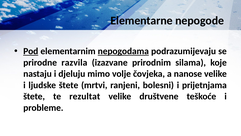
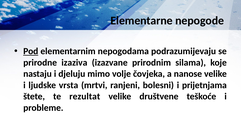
nepogodama underline: present -> none (123, 51)
razvila: razvila -> izaziva (74, 62)
ljudske štete: štete -> vrsta (69, 85)
